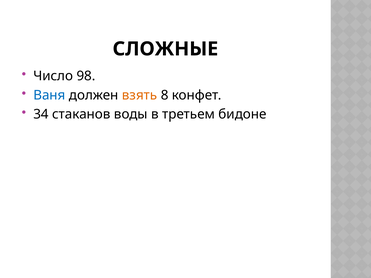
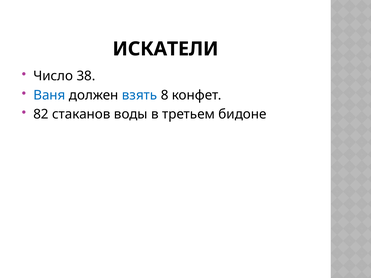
СЛОЖНЫЕ: СЛОЖНЫЕ -> ИСКАТЕЛИ (165, 49)
98: 98 -> 38 (86, 76)
взять colour: orange -> blue (140, 95)
34: 34 -> 82 (41, 114)
